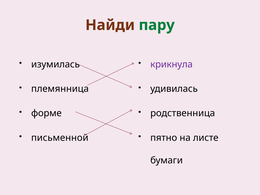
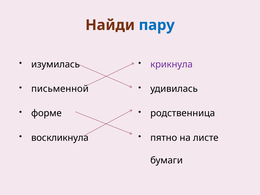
пару colour: green -> blue (157, 25)
племянница: племянница -> письменной (60, 89)
письменной: письменной -> воскликнула (60, 138)
